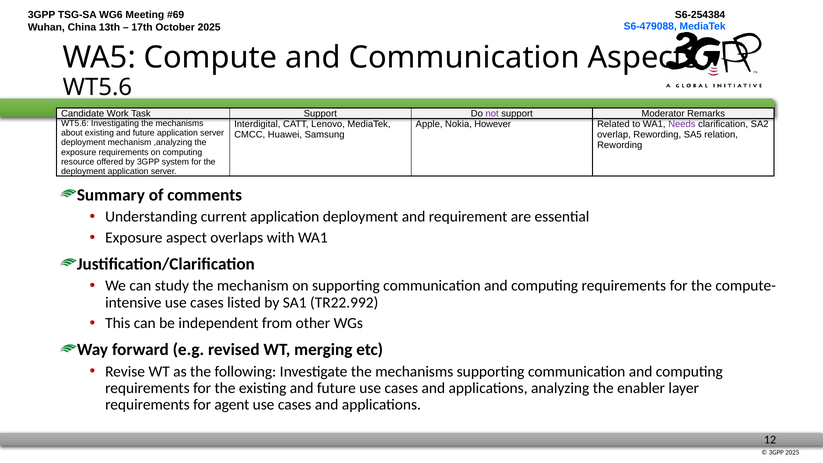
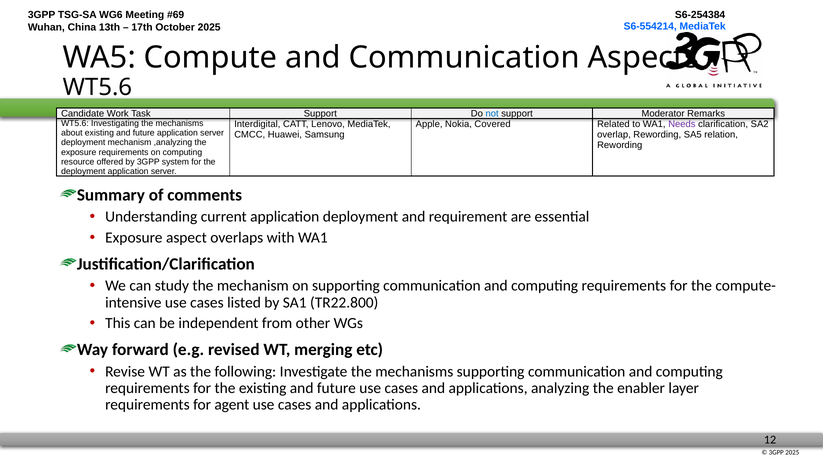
S6-479088: S6-479088 -> S6-554214 (650, 26)
not colour: purple -> blue (492, 113)
However: However -> Covered (493, 124)
TR22.992: TR22.992 -> TR22.800 (344, 302)
